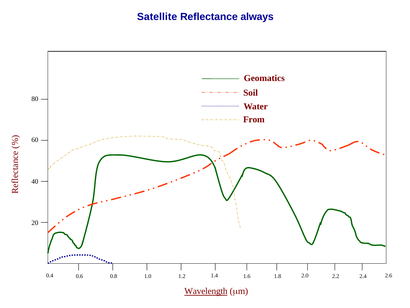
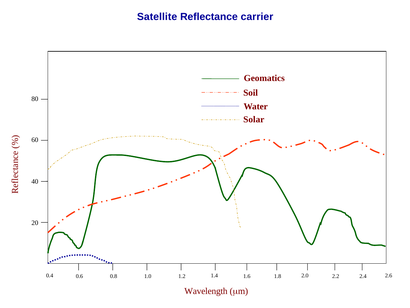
always: always -> carrier (257, 17)
From: From -> Solar (254, 119)
Wavelength underline: present -> none (206, 291)
